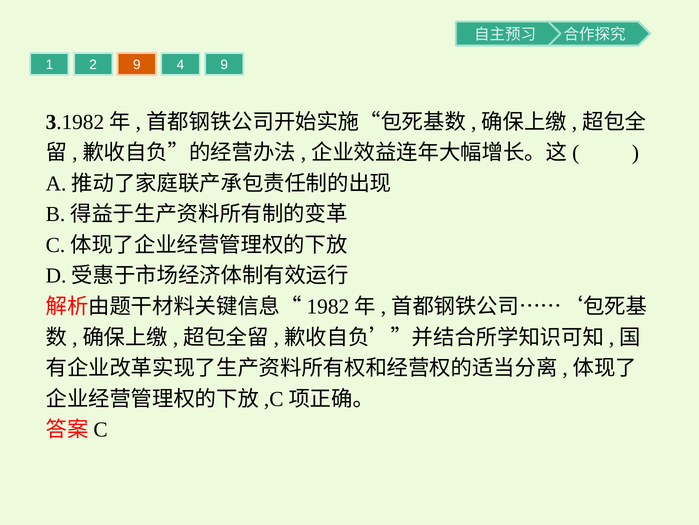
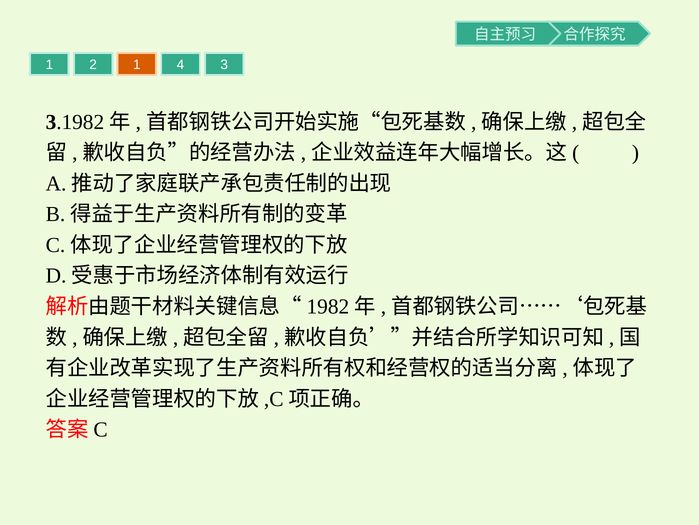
2 9: 9 -> 1 (137, 65)
4 9: 9 -> 3 (224, 65)
